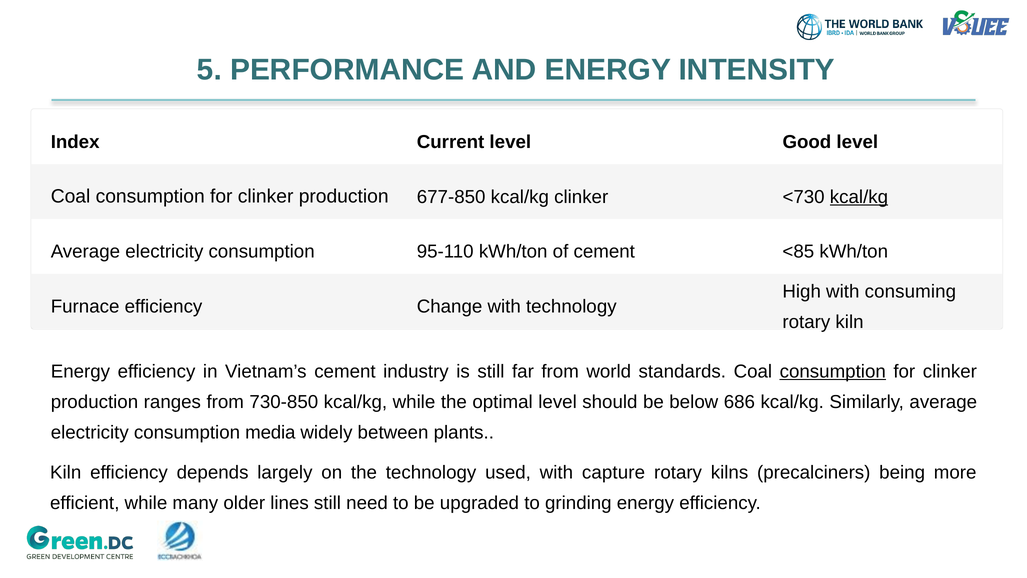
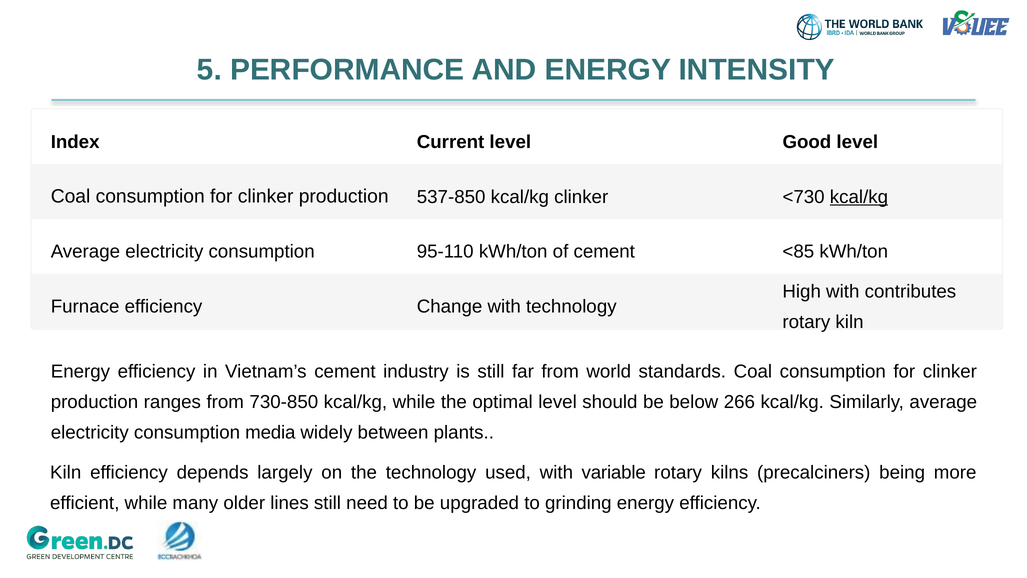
677-850: 677-850 -> 537-850 (451, 197)
consuming: consuming -> contributes (910, 291)
consumption underline: present -> none (833, 371)
686: 686 -> 266 (739, 402)
capture: capture -> variable (614, 472)
